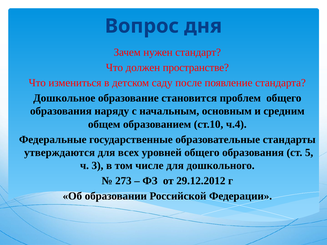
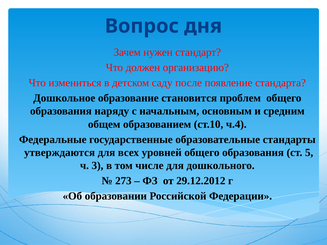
пространстве: пространстве -> организацию (196, 68)
